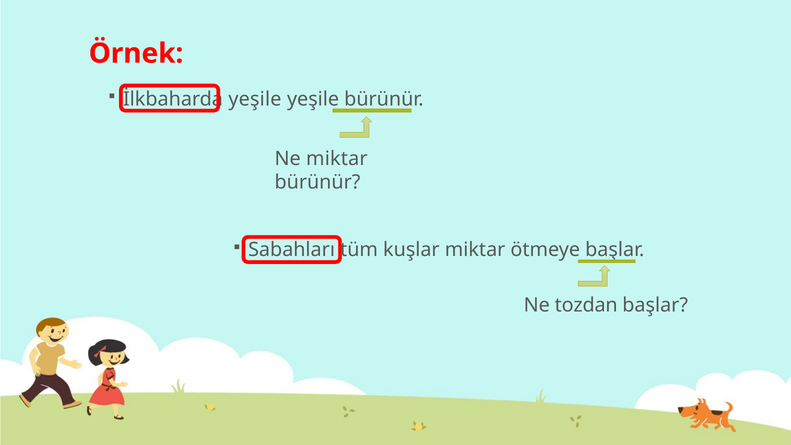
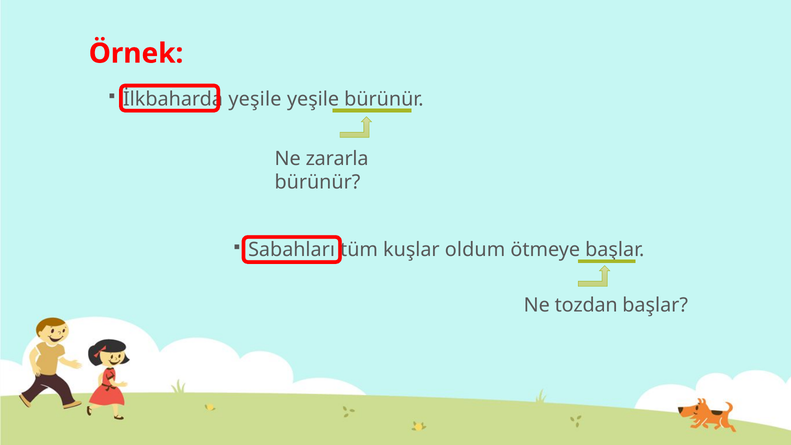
Ne miktar: miktar -> zararla (337, 158)
kuşlar miktar: miktar -> oldum (475, 250)
